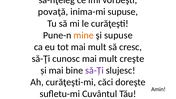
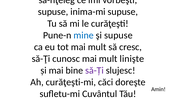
povaţă: povaţă -> supuse (53, 12)
mine colour: orange -> blue (84, 35)
mult creşte: creşte -> linişte (132, 59)
